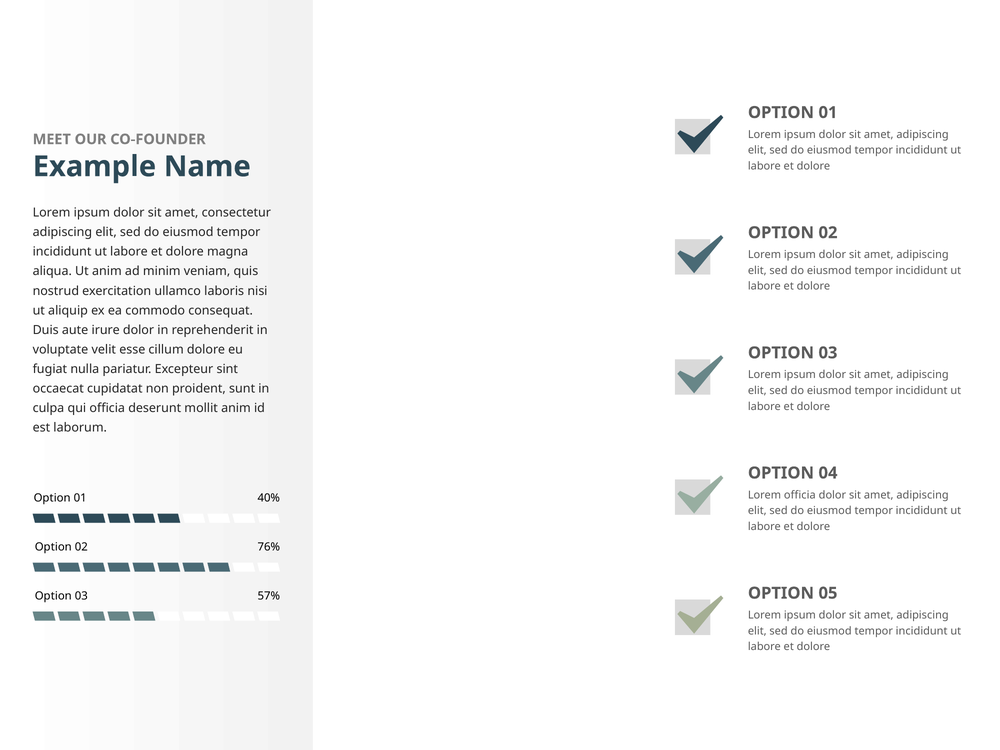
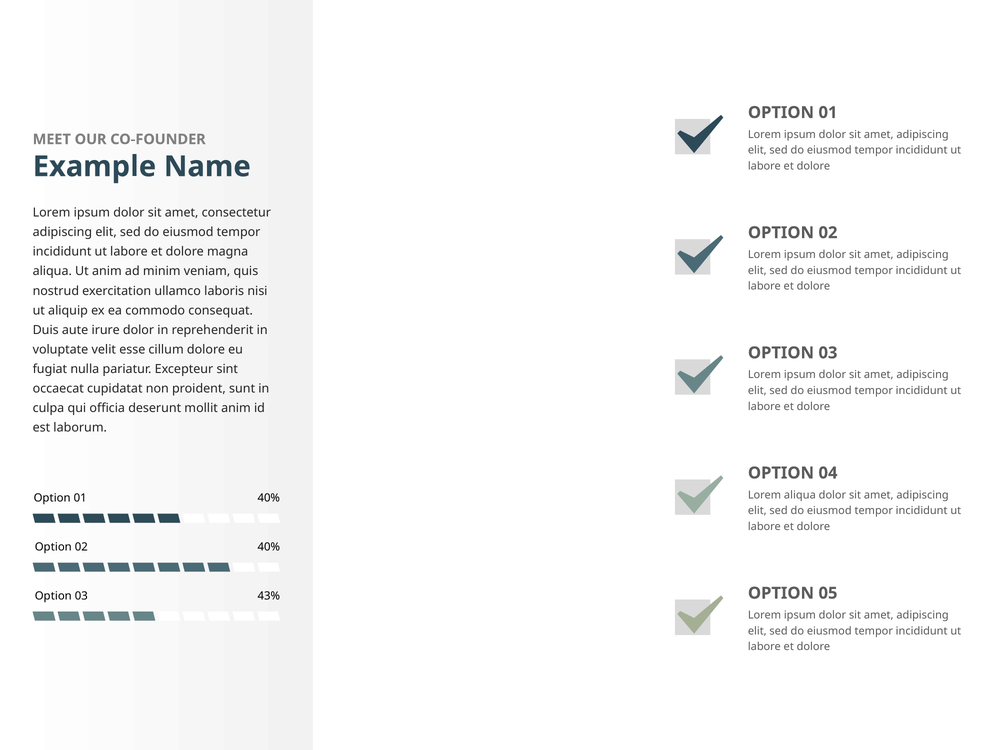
Lorem officia: officia -> aliqua (800, 495)
76%: 76% -> 40% (269, 547)
57%: 57% -> 43% (269, 596)
